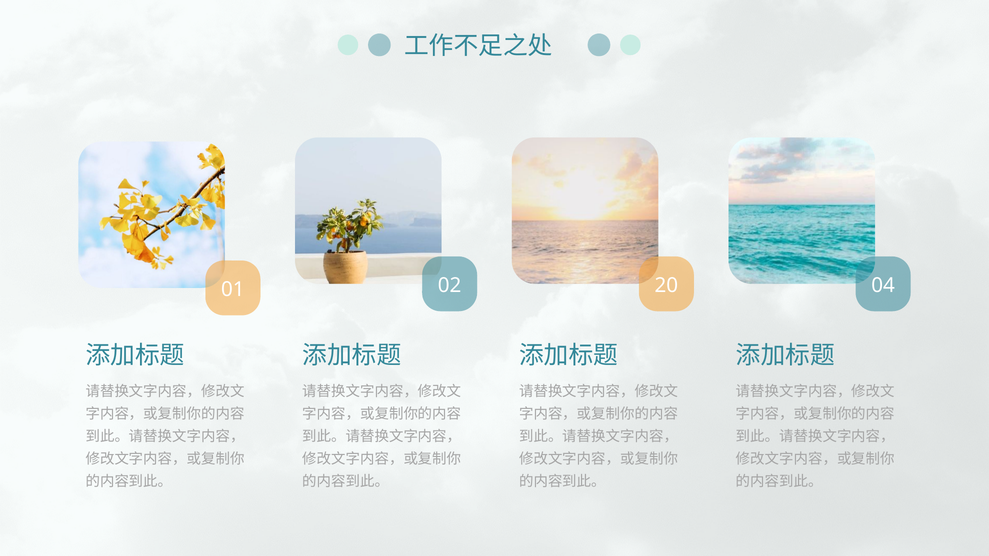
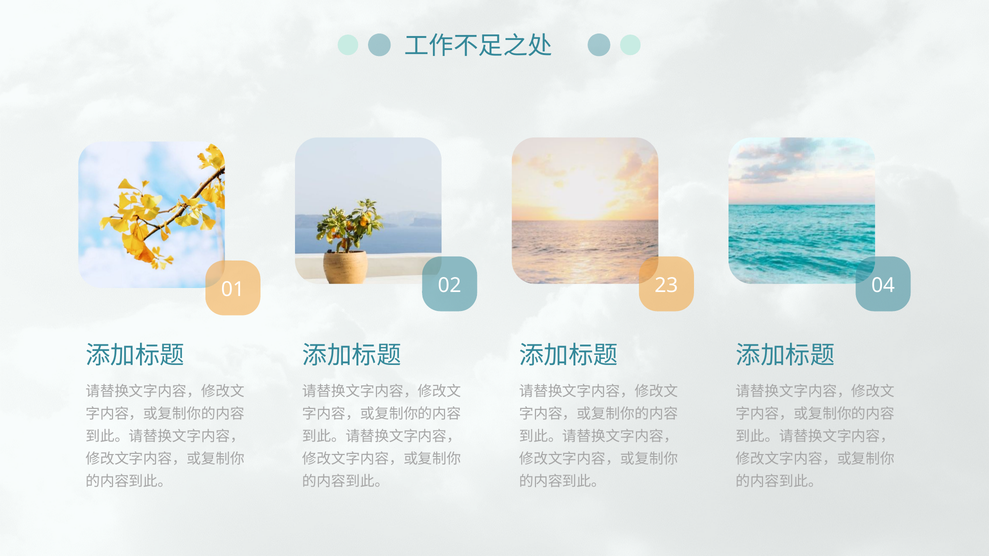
20: 20 -> 23 (666, 285)
